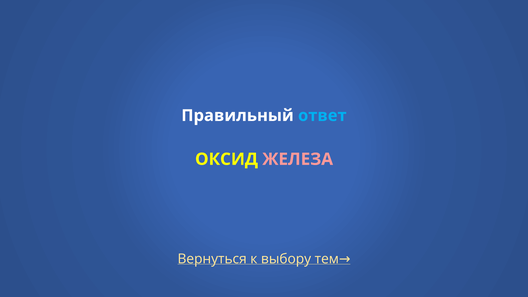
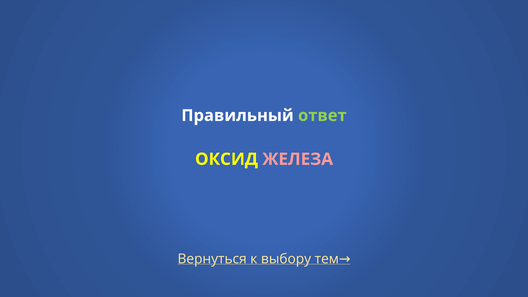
ответ colour: light blue -> light green (322, 116)
